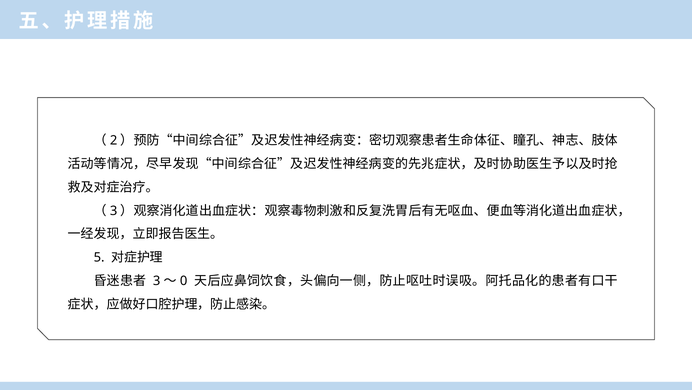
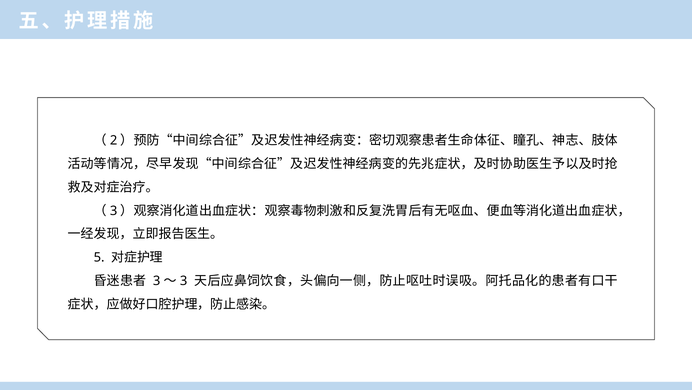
0: 0 -> 3 (184, 280)
